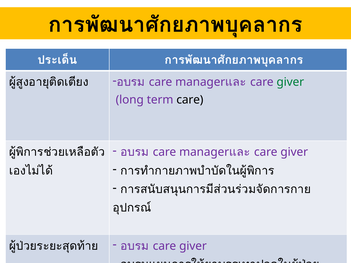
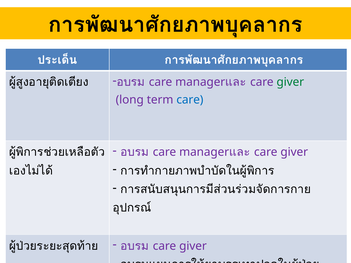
care colour: black -> blue (190, 100)
